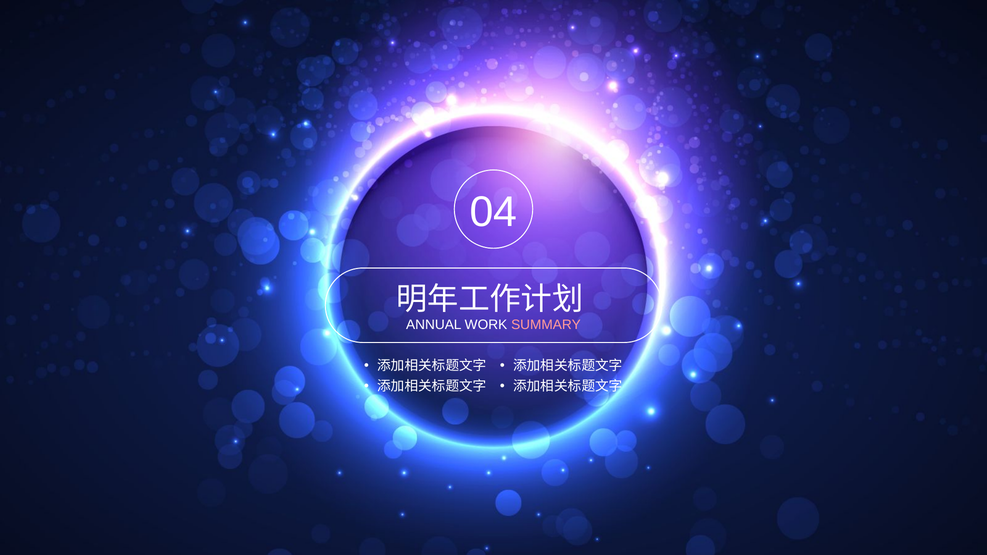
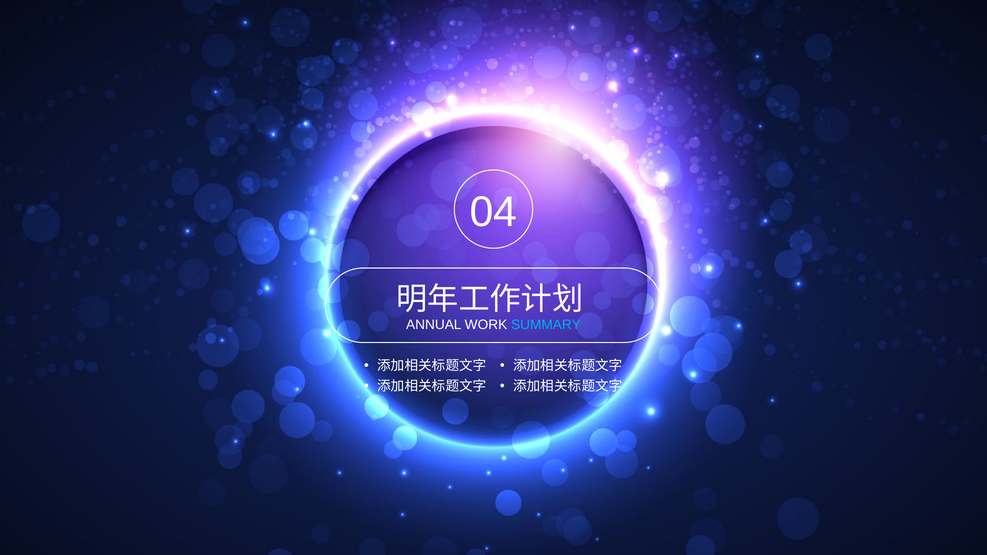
SUMMARY colour: pink -> light blue (546, 325)
